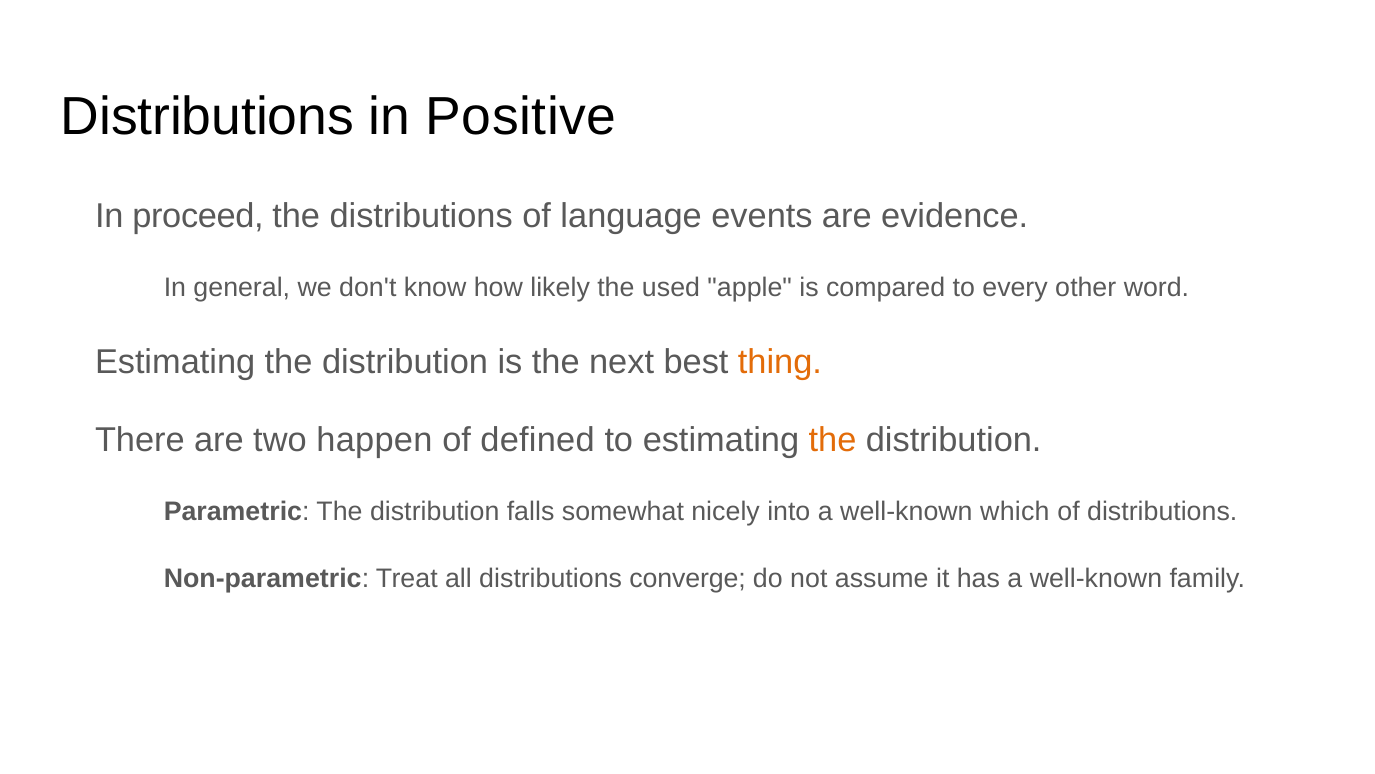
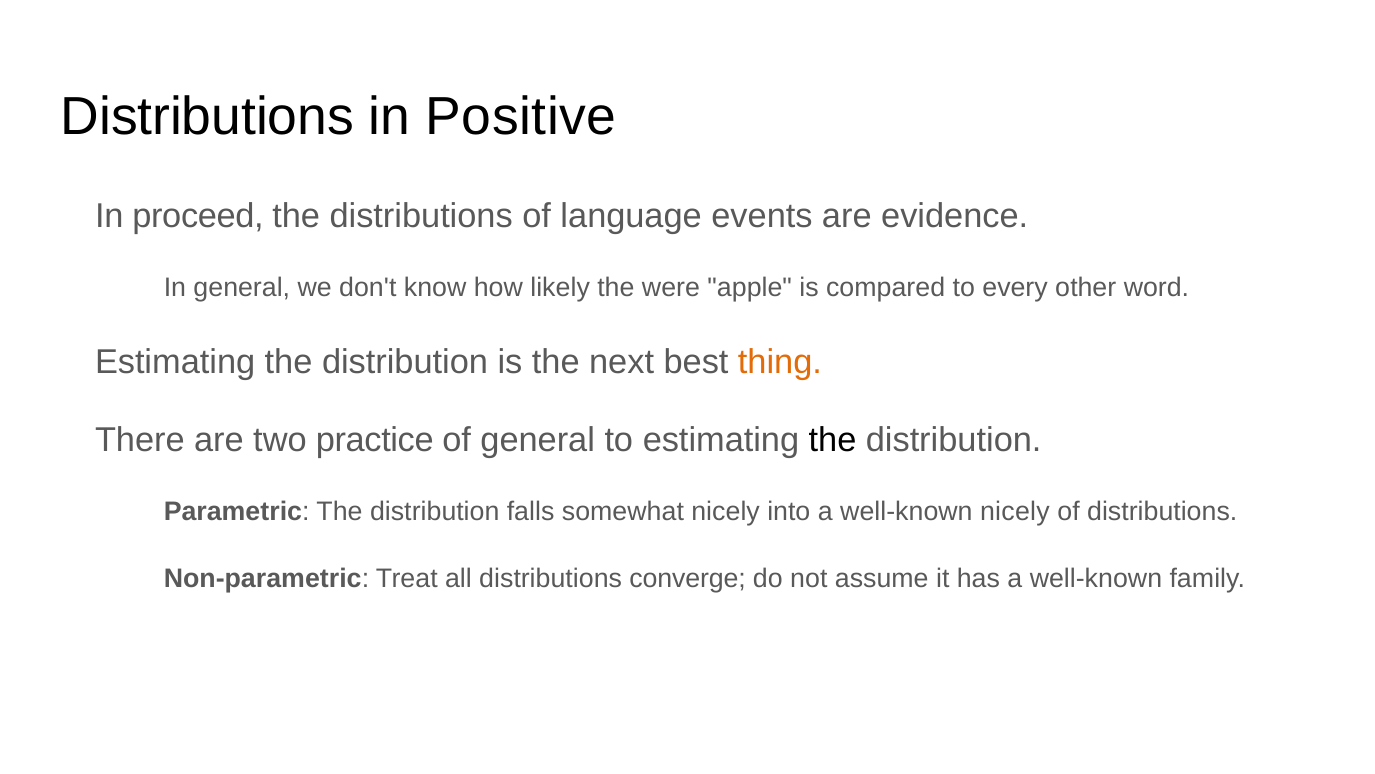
used: used -> were (671, 288)
happen: happen -> practice (375, 440)
of defined: defined -> general (538, 440)
the colour: orange -> black (833, 440)
well-known which: which -> nicely (1015, 511)
